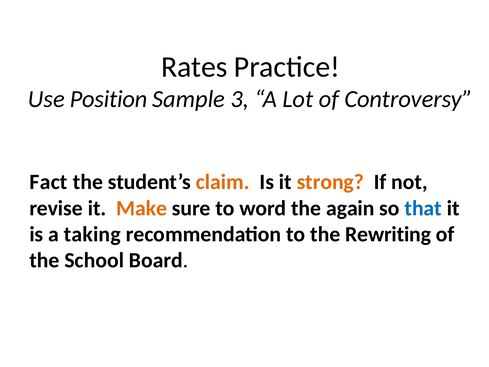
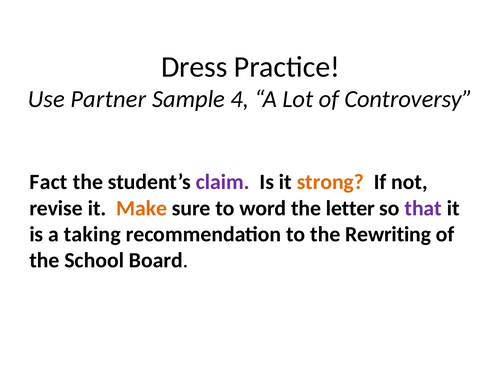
Rates: Rates -> Dress (194, 67)
Position: Position -> Partner (108, 99)
3: 3 -> 4 (240, 99)
claim colour: orange -> purple (223, 182)
again: again -> letter (350, 208)
that colour: blue -> purple (423, 208)
